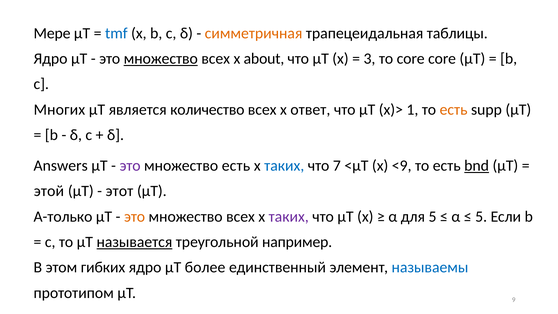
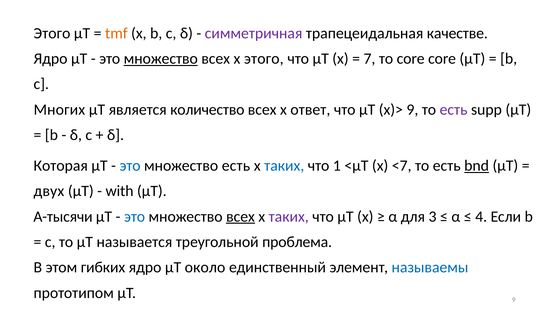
Мере: Мере -> Этого (52, 33)
tmf colour: blue -> orange (116, 33)
симметричная colour: orange -> purple (254, 33)
таблицы: таблицы -> качестве (457, 33)
x about: about -> этого (264, 59)
3: 3 -> 7 (369, 59)
x)> 1: 1 -> 9 (412, 109)
есть colour: orange -> purple (454, 109)
Answers: Answers -> Которая (61, 166)
это colour: purple -> blue (130, 166)
7: 7 -> 1 (337, 166)
<9: <9 -> <7 (402, 166)
этой: этой -> двух (49, 191)
этот: этот -> with (120, 191)
Α-только: Α-только -> Α-тысячи (63, 216)
это colour: orange -> blue (135, 216)
всех underline: none -> present (241, 216)
для 5: 5 -> 3 (432, 216)
5: 5 -> 4 (481, 216)
называется underline: present -> none (134, 242)
например: например -> проблема (297, 242)
более: более -> около (205, 267)
